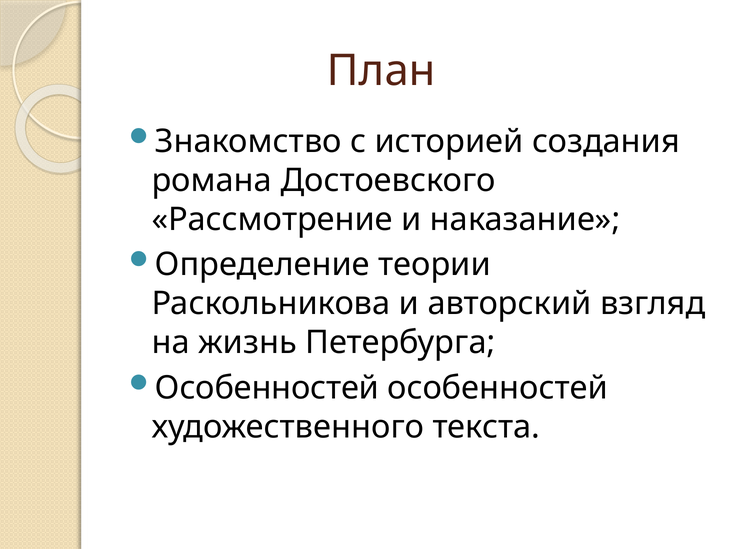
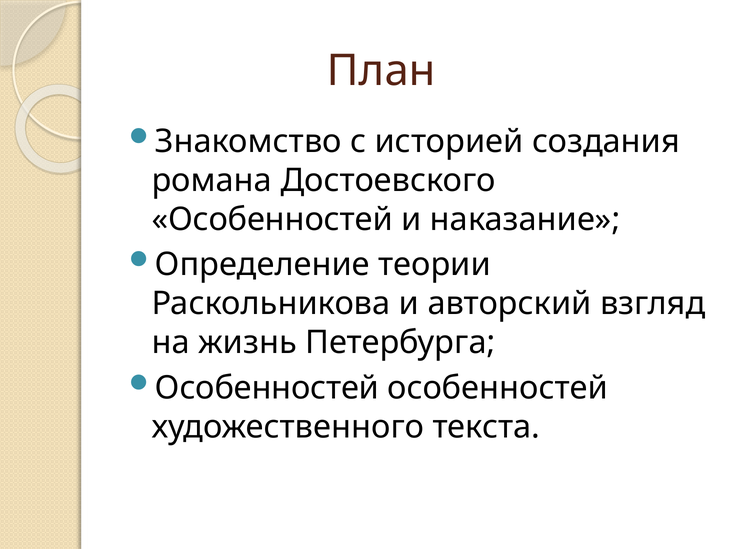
Рассмотрение: Рассмотрение -> Особенностей (272, 220)
